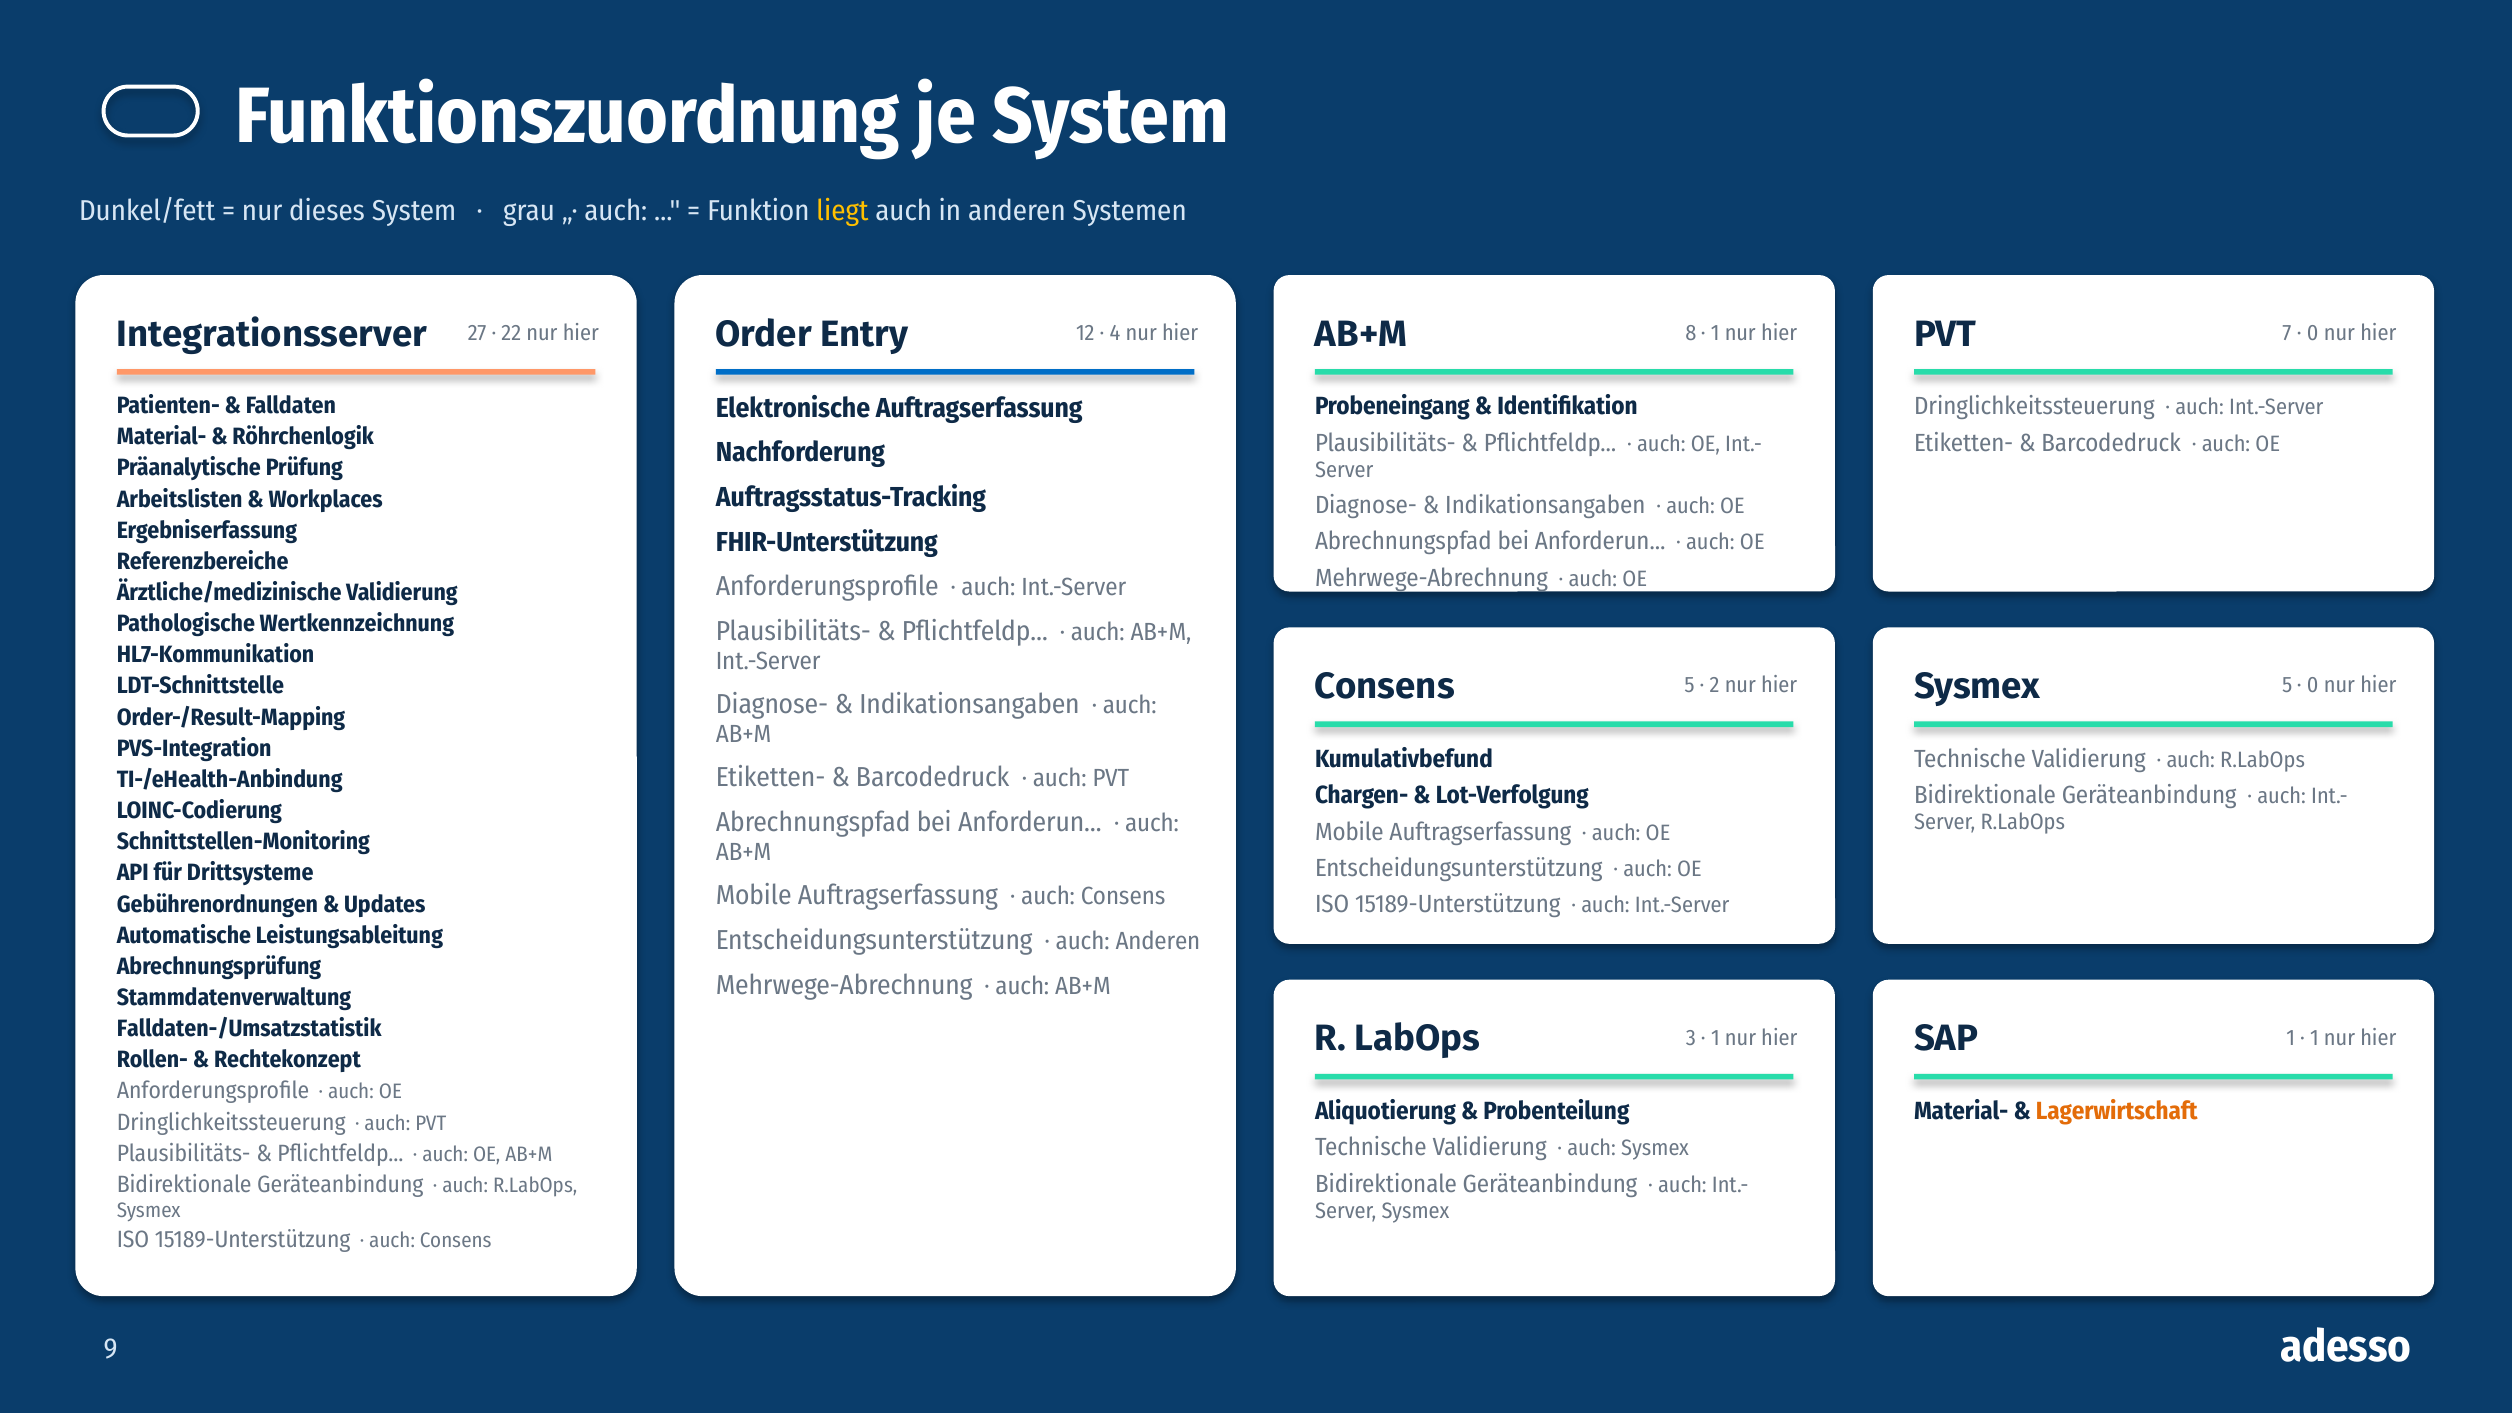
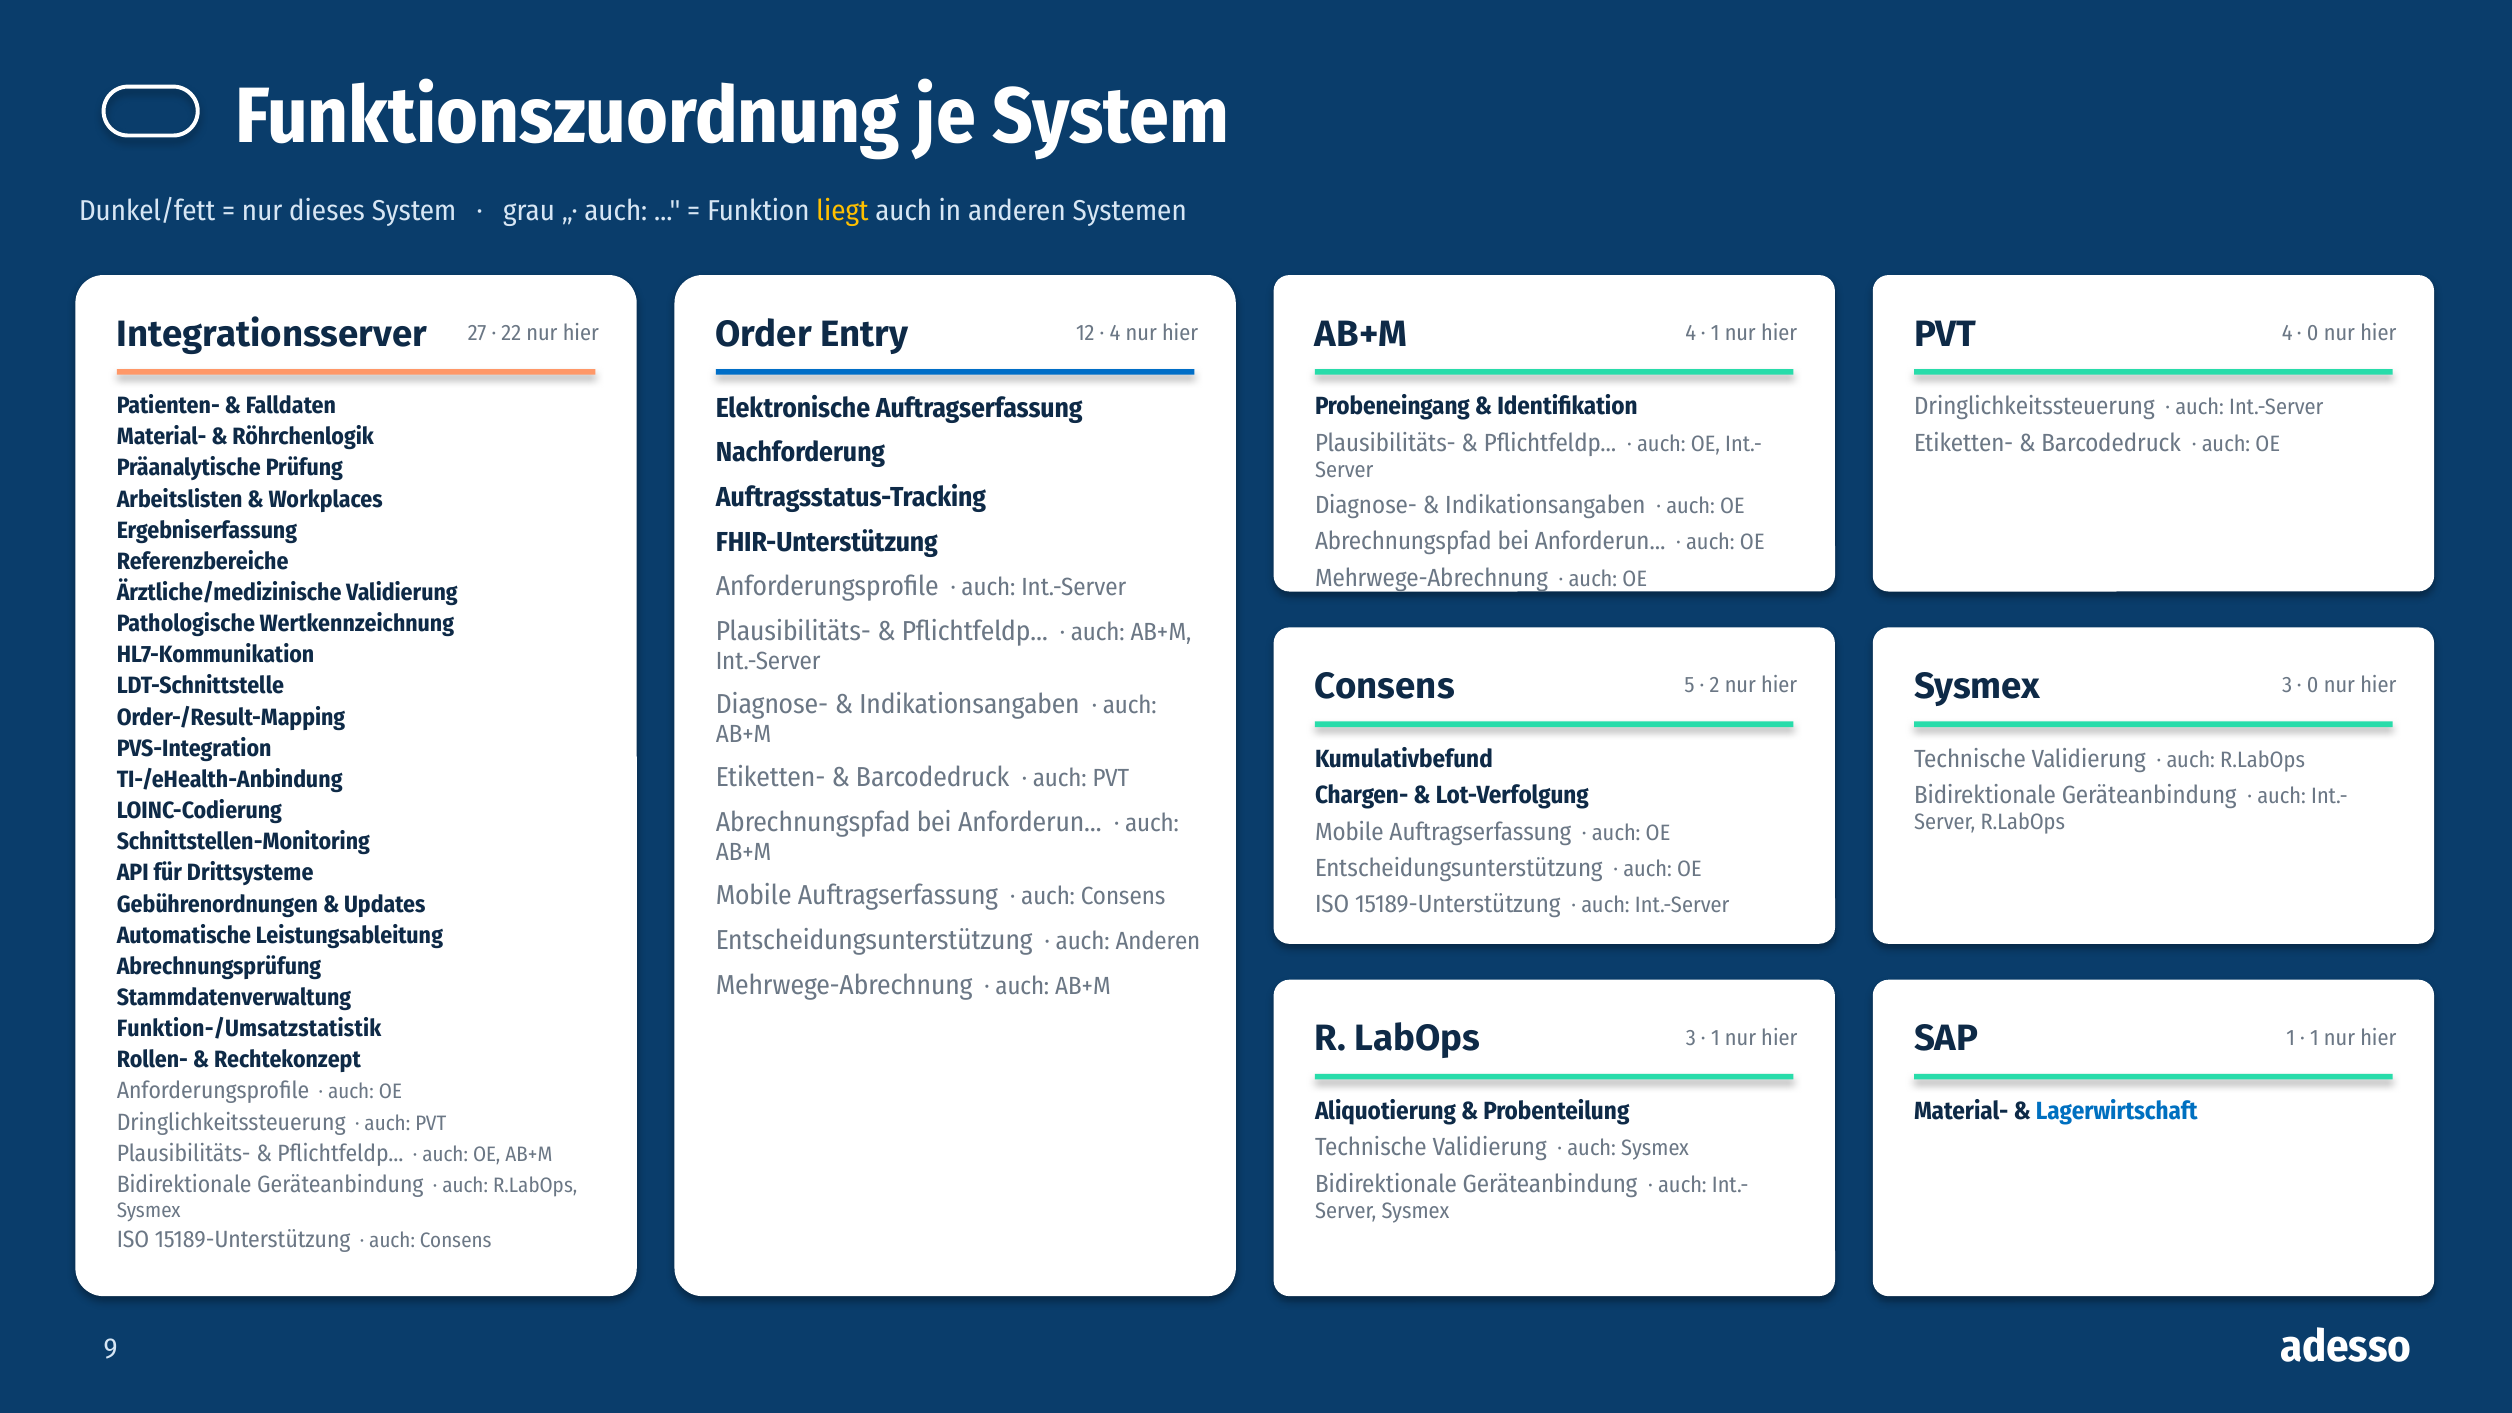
AB+M 8: 8 -> 4 (1691, 333)
PVT 7: 7 -> 4 (2287, 333)
Sysmex 5: 5 -> 3 (2287, 685)
Falldaten-/Umsatzstatistik: Falldaten-/Umsatzstatistik -> Funktion-/Umsatzstatistik (249, 1029)
Lagerwirtschaft colour: orange -> blue (2117, 1111)
